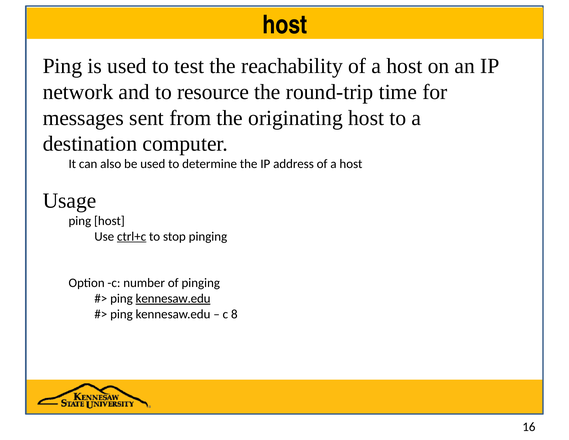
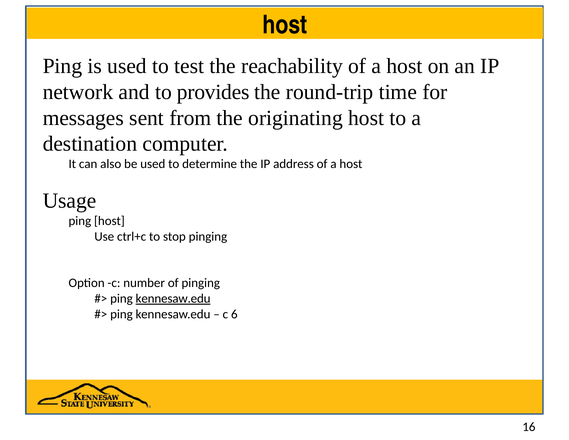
resource: resource -> provides (213, 92)
ctrl+c underline: present -> none (132, 236)
8: 8 -> 6 (234, 314)
